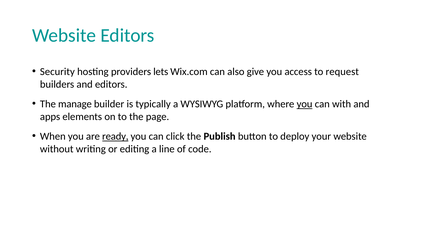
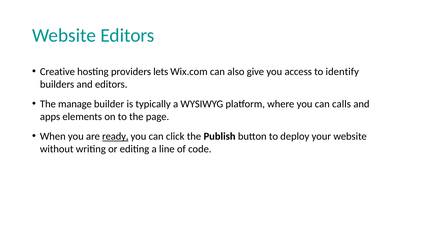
Security: Security -> Creative (57, 72)
request: request -> identify (342, 72)
you underline: present -> none (305, 104)
with: with -> calls (342, 104)
